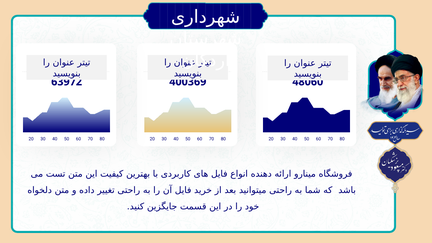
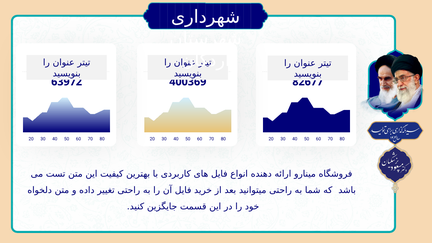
48060: 48060 -> 82677 (308, 82)
